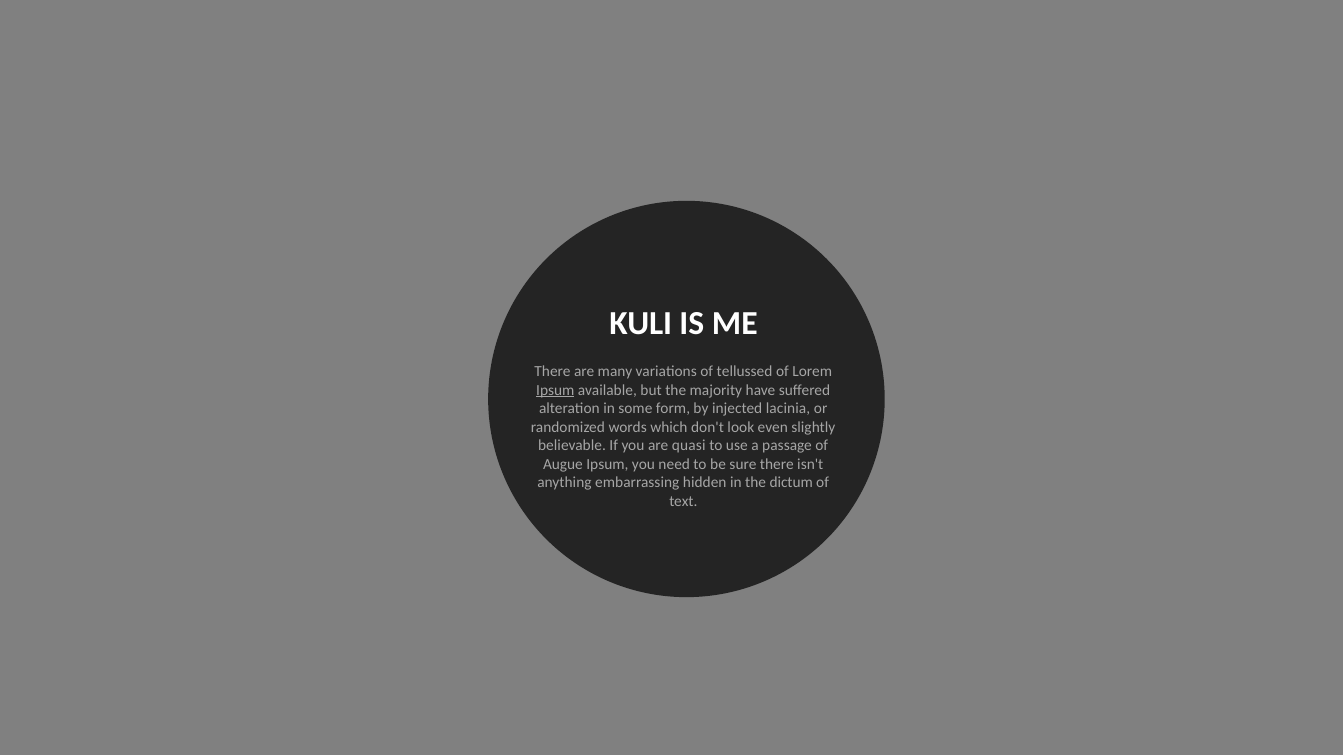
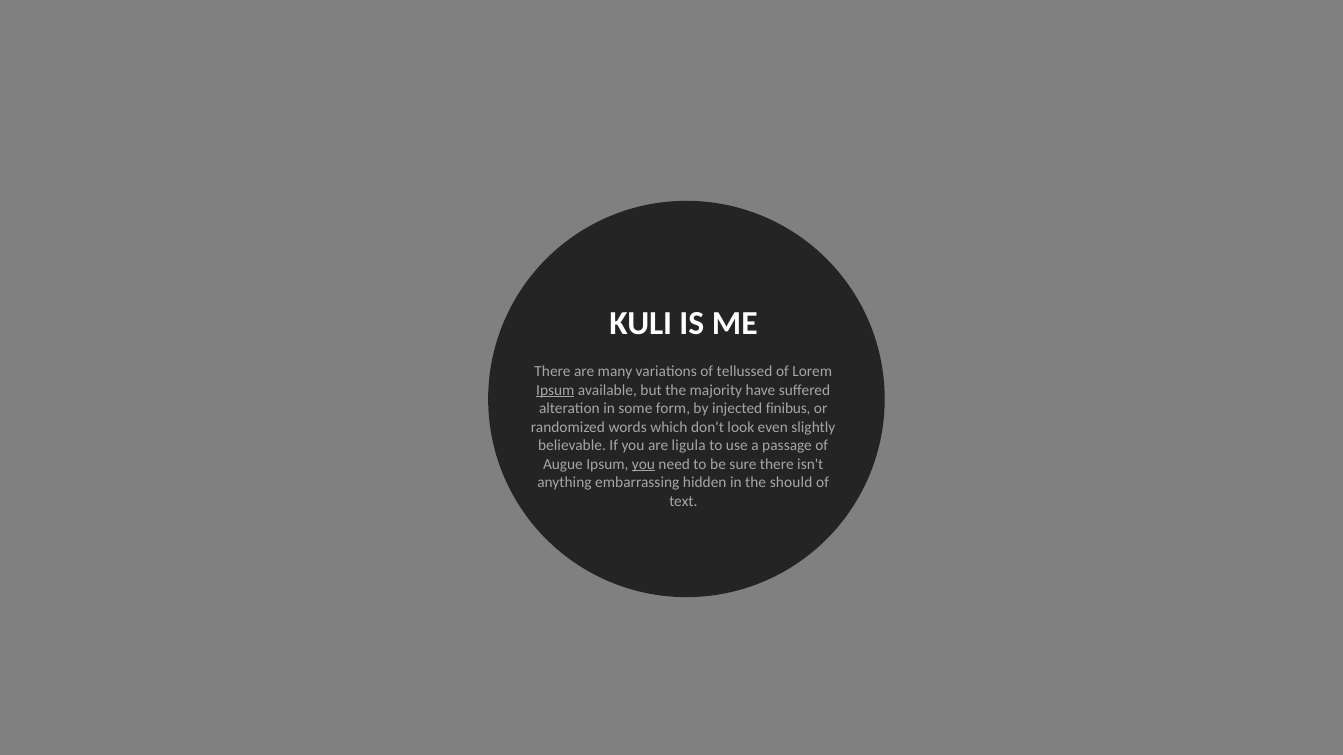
lacinia: lacinia -> finibus (788, 409)
quasi: quasi -> ligula (689, 446)
you underline: none -> present (643, 464)
dictum: dictum -> should (791, 483)
